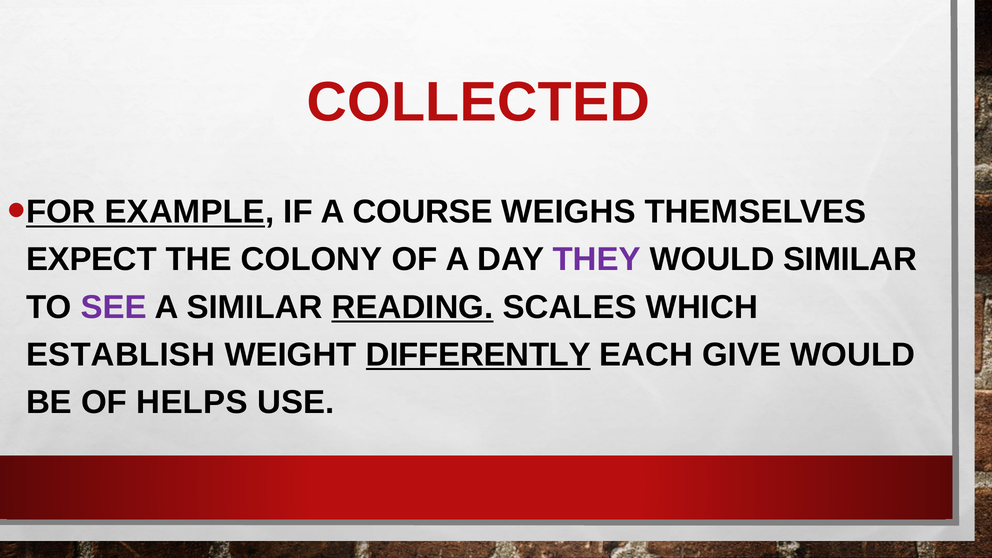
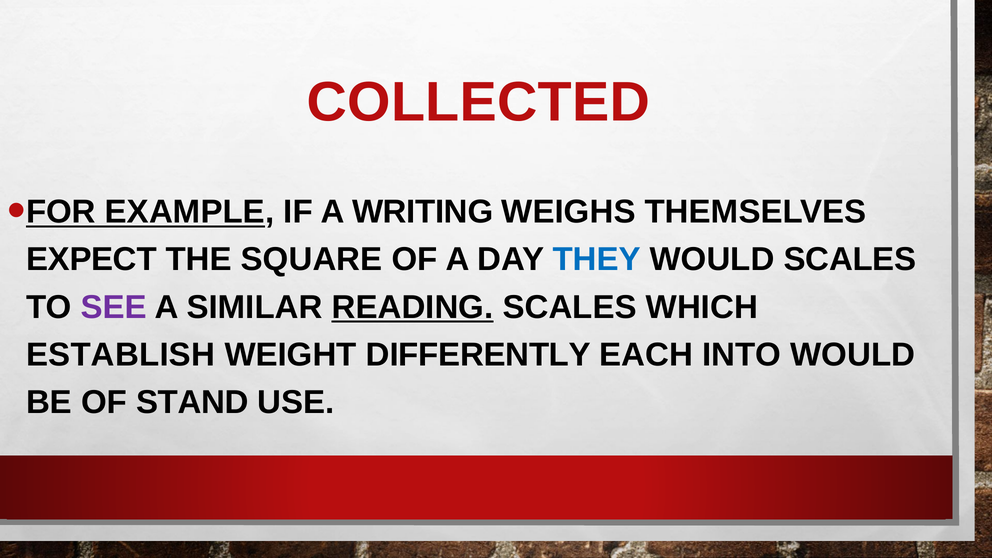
COURSE: COURSE -> WRITING (423, 212)
COLONY: COLONY -> SQUARE (312, 260)
THEY colour: purple -> blue (597, 260)
WOULD SIMILAR: SIMILAR -> SCALES (850, 260)
DIFFERENTLY underline: present -> none (478, 355)
GIVE: GIVE -> INTO (742, 355)
HELPS: HELPS -> STAND (192, 402)
